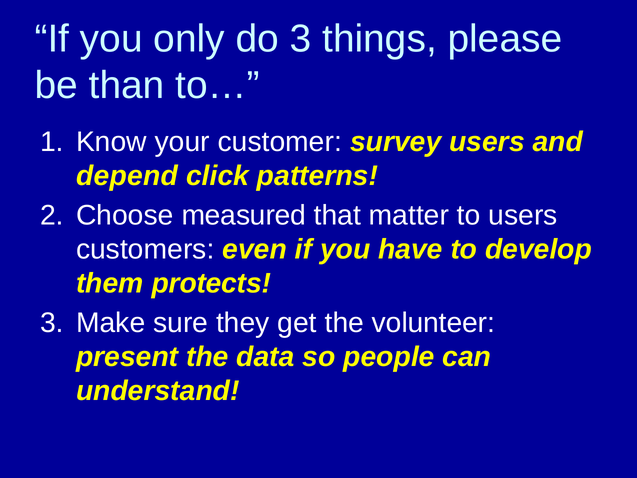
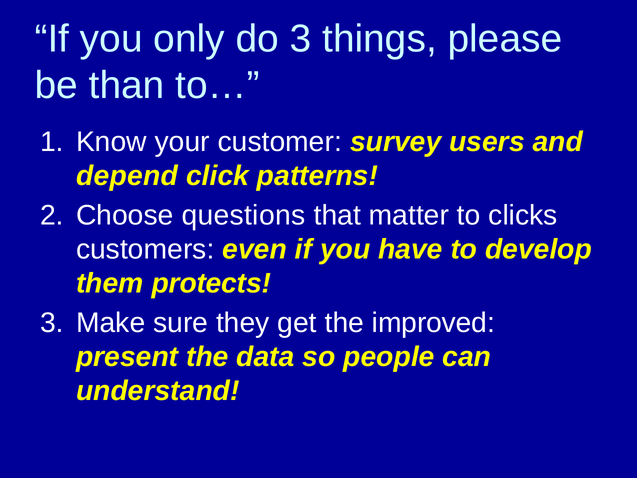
measured: measured -> questions (244, 215)
to users: users -> clicks (523, 215)
volunteer: volunteer -> improved (433, 323)
